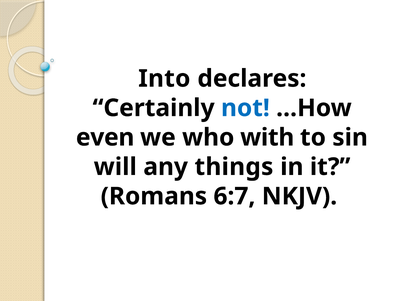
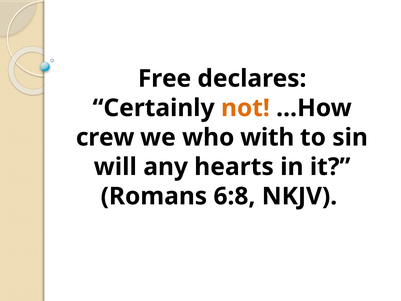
Into: Into -> Free (165, 79)
not colour: blue -> orange (245, 108)
even: even -> crew (105, 137)
things: things -> hearts (234, 167)
6:7: 6:7 -> 6:8 (234, 196)
